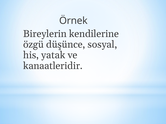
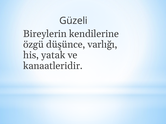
Örnek: Örnek -> Güzeli (73, 21)
sosyal: sosyal -> varlığı (102, 45)
